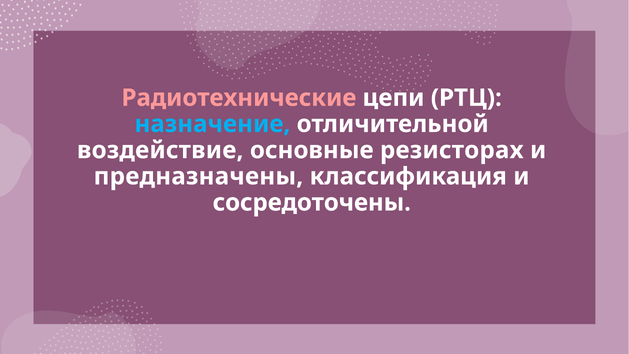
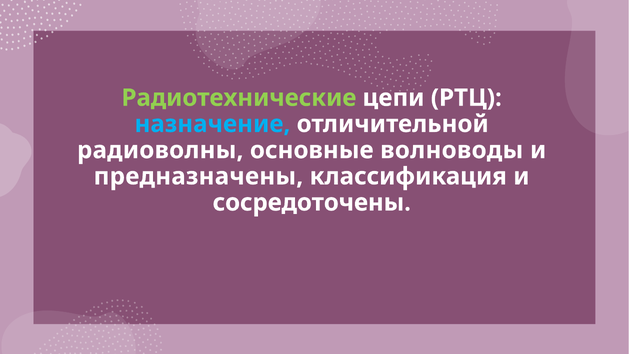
Радиотехнические colour: pink -> light green (239, 98)
воздействие: воздействие -> радиоволны (160, 150)
резисторах: резисторах -> волноводы (452, 150)
